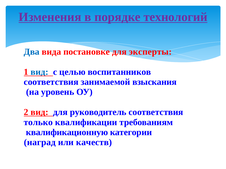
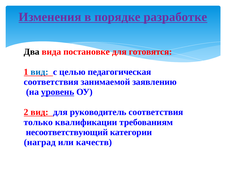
технологий: технологий -> разработке (175, 17)
Два colour: blue -> black (32, 52)
эксперты: эксперты -> готовятся (150, 52)
воспитанников: воспитанников -> педагогическая (119, 72)
взыскания: взыскания -> заявлению (155, 82)
уровень underline: none -> present (58, 92)
квалификационную: квалификационную -> несоответствующий (67, 133)
